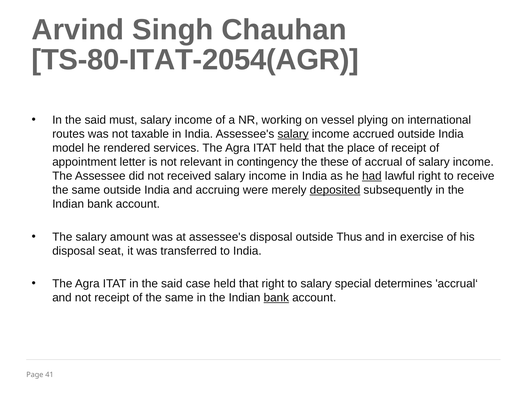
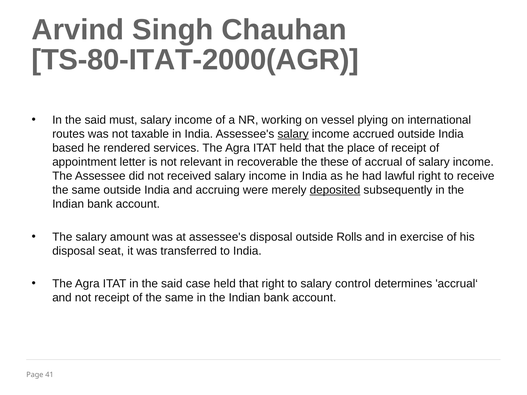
TS-80-ITAT-2054(AGR: TS-80-ITAT-2054(AGR -> TS-80-ITAT-2000(AGR (195, 60)
model: model -> based (68, 148)
contingency: contingency -> recoverable (267, 162)
had underline: present -> none (372, 176)
Thus: Thus -> Rolls (349, 237)
special: special -> control (353, 284)
bank underline: present -> none (276, 298)
